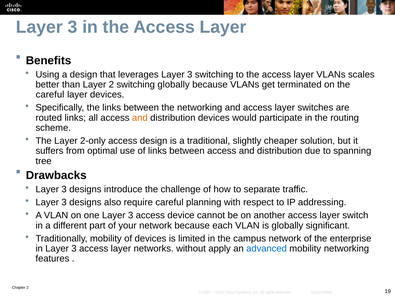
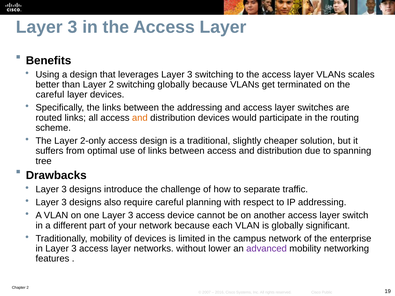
the networking: networking -> addressing (200, 108)
apply: apply -> lower (220, 249)
advanced colour: blue -> purple (267, 249)
